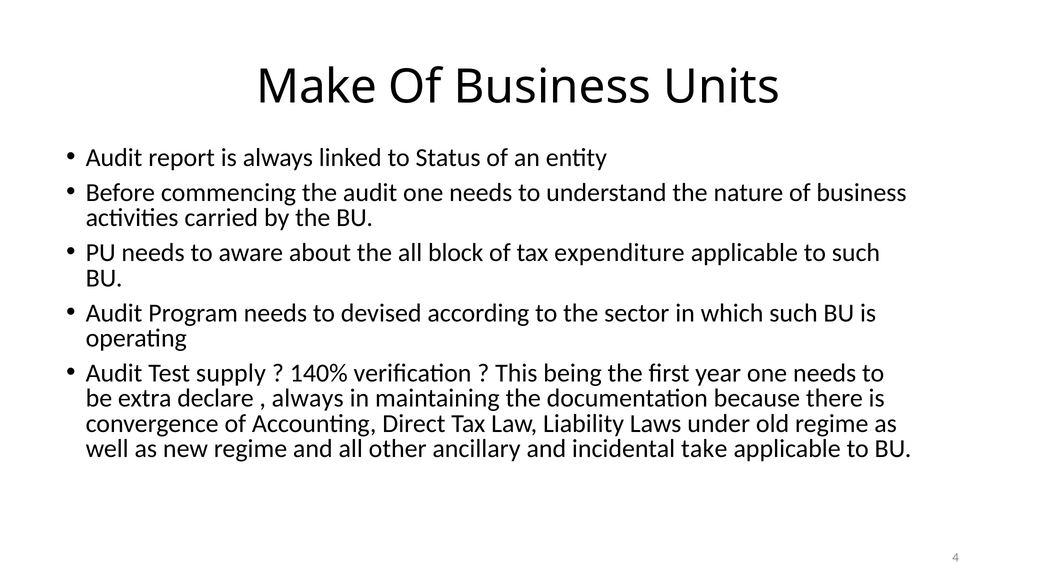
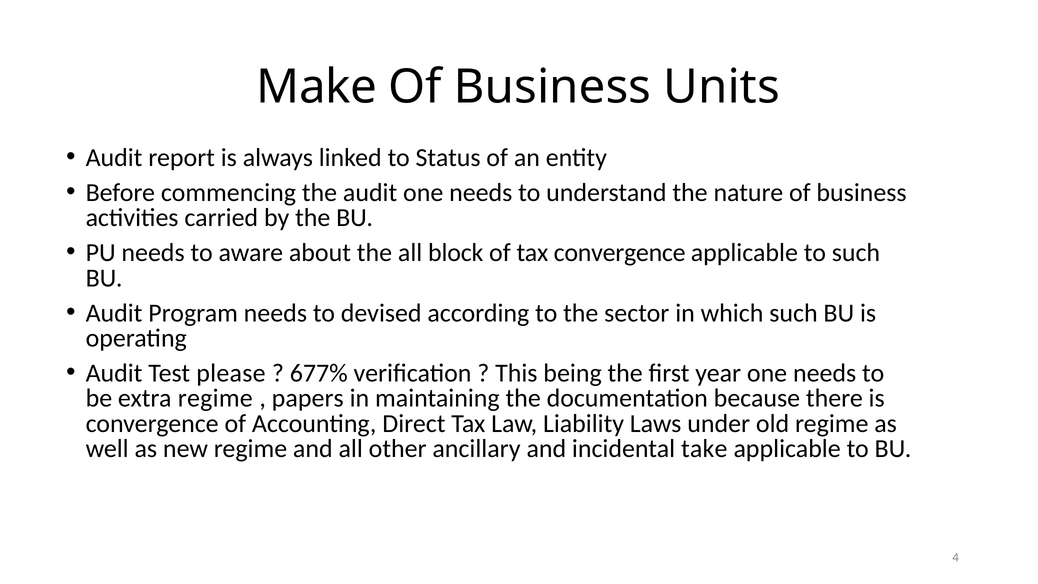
tax expenditure: expenditure -> convergence (620, 253)
supply: supply -> please (231, 373)
140%: 140% -> 677% (319, 373)
extra declare: declare -> regime (215, 398)
always: always -> papers (308, 398)
